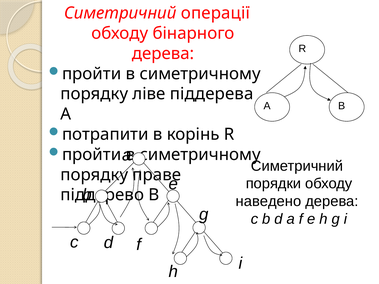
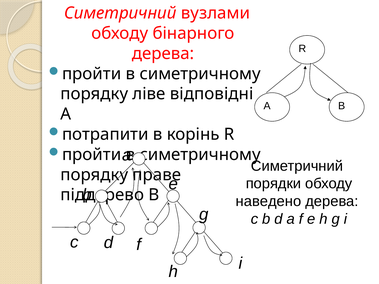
операції: операції -> вузлами (215, 13)
піддерева: піддерева -> відповідні (212, 94)
